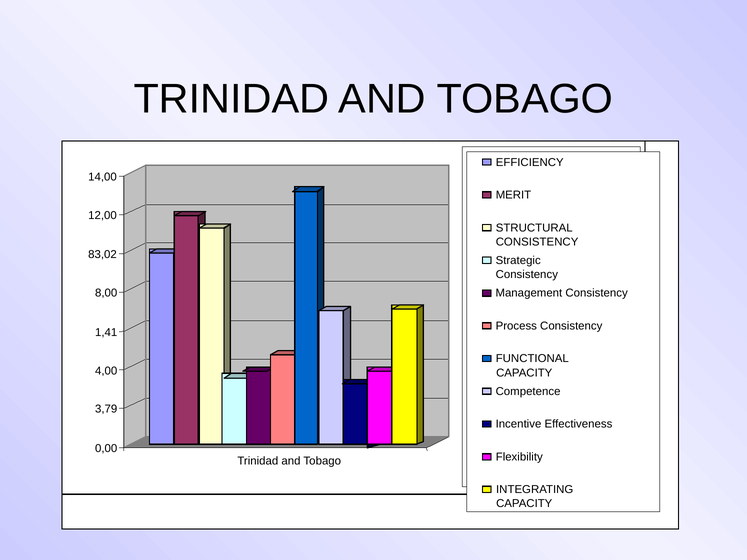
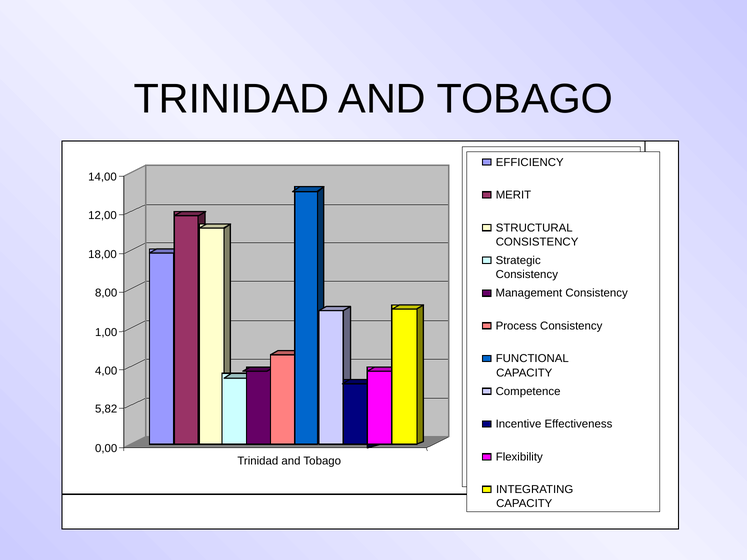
83,02: 83,02 -> 18,00 (103, 255)
1,41: 1,41 -> 1,00 (106, 333)
3,79: 3,79 -> 5,82 (106, 409)
